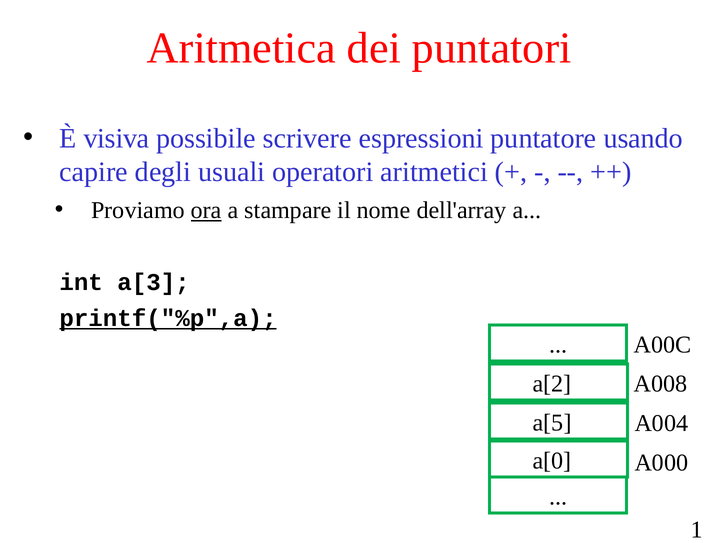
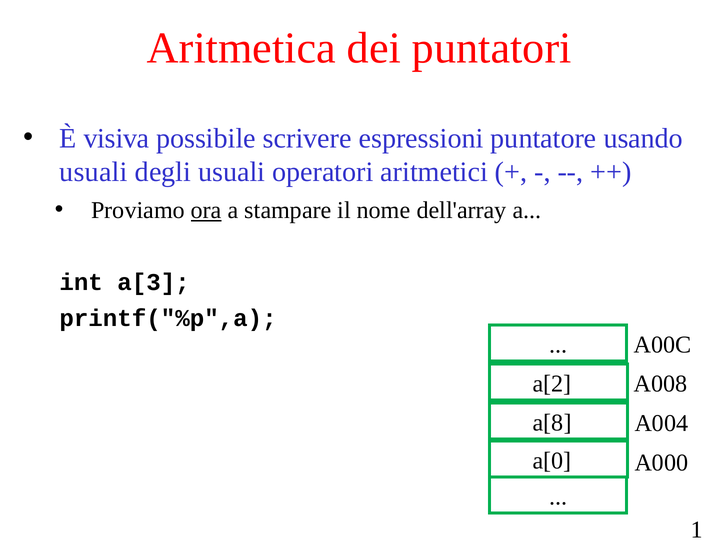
capire: capire -> usuali (94, 172)
printf("%p",a underline: present -> none (168, 318)
a[5: a[5 -> a[8 (552, 423)
